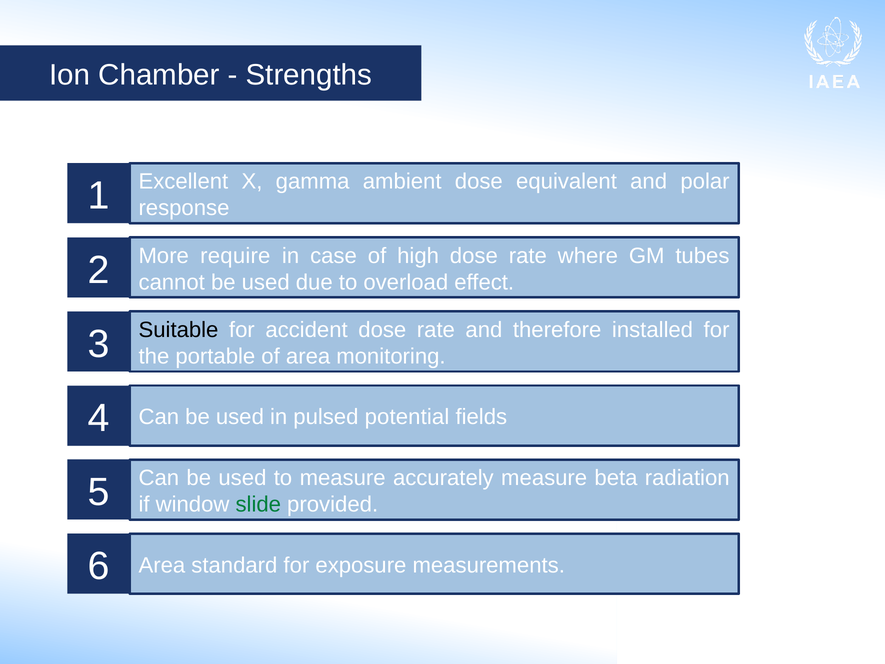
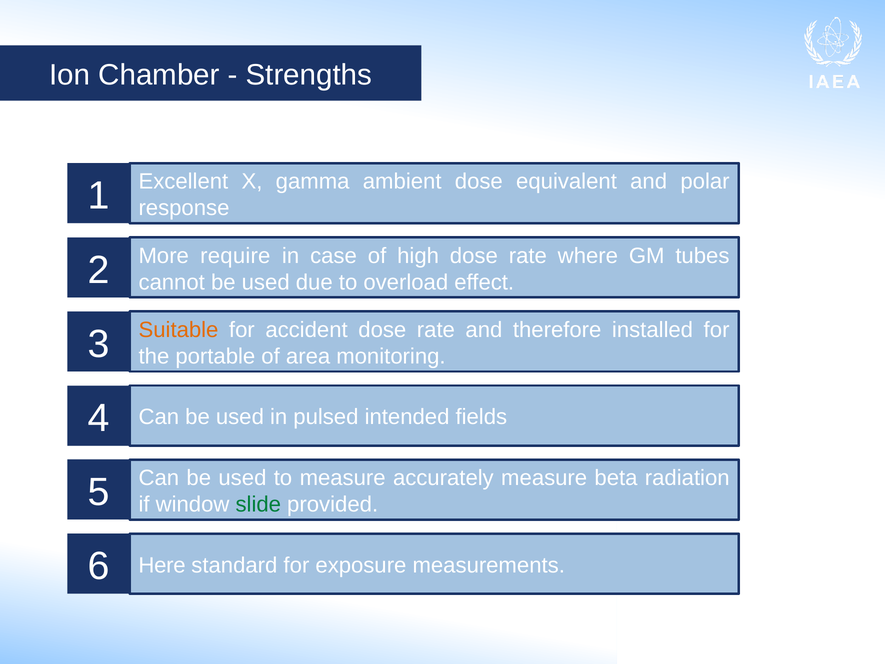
Suitable colour: black -> orange (179, 330)
potential: potential -> intended (407, 417)
Area: Area -> Here (162, 565)
